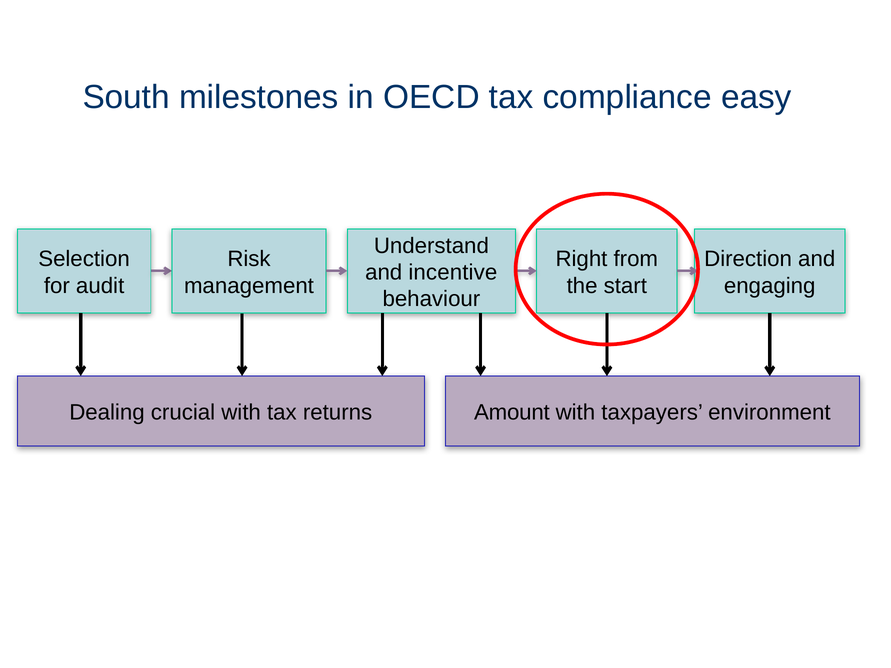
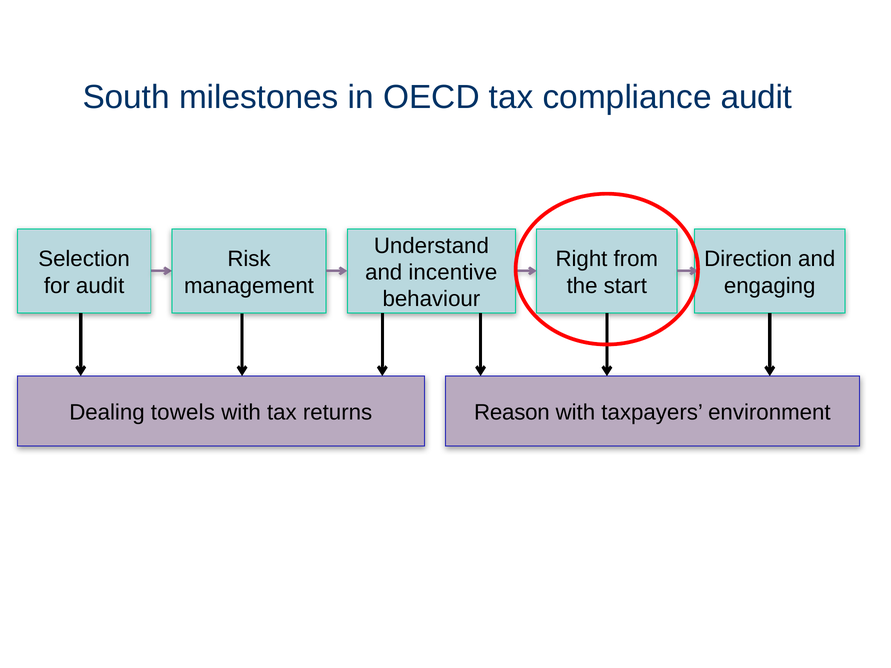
compliance easy: easy -> audit (756, 97)
crucial: crucial -> towels (183, 413)
Amount: Amount -> Reason (512, 413)
